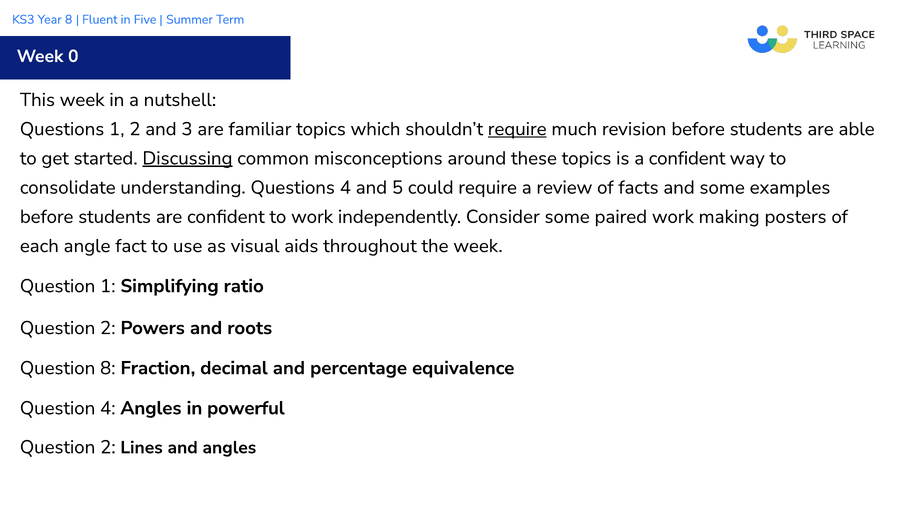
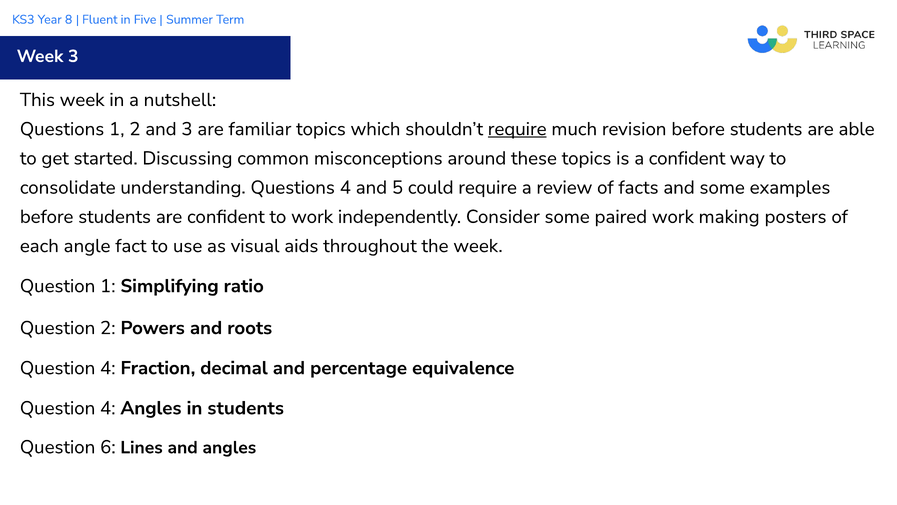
Week 0: 0 -> 3 (73, 56)
Discussing underline: present -> none (187, 158)
8: 8 -> 4 (108, 368)
in powerful: powerful -> students (246, 408)
2: 2 -> 6 (108, 447)
